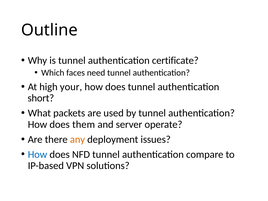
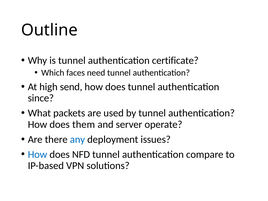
your: your -> send (71, 87)
short: short -> since (41, 98)
any colour: orange -> blue (77, 139)
